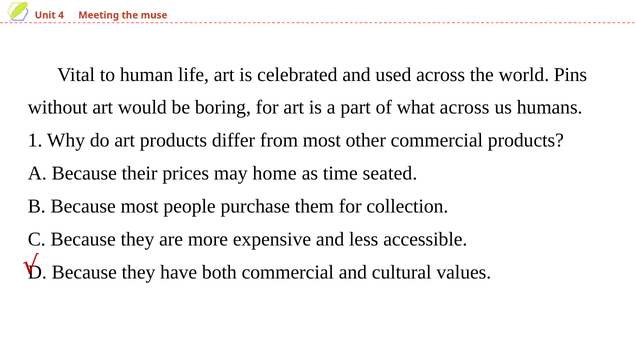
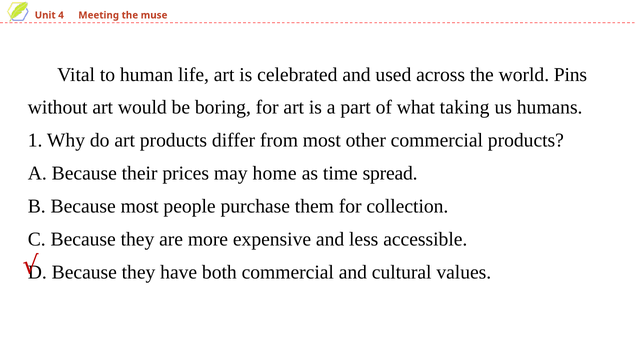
what across: across -> taking (465, 108)
seated: seated -> spread (390, 173)
